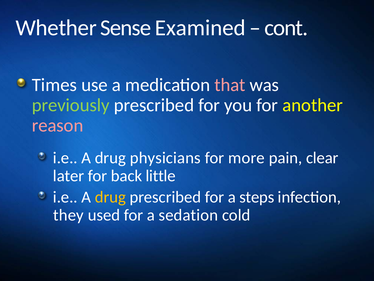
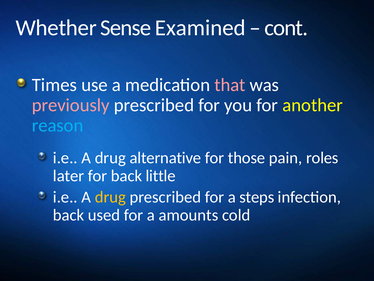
previously colour: light green -> pink (71, 105)
reason colour: pink -> light blue (58, 125)
physicians: physicians -> alternative (165, 158)
more: more -> those (247, 158)
clear: clear -> roles (322, 158)
they: they -> back (69, 215)
sedation: sedation -> amounts (188, 215)
